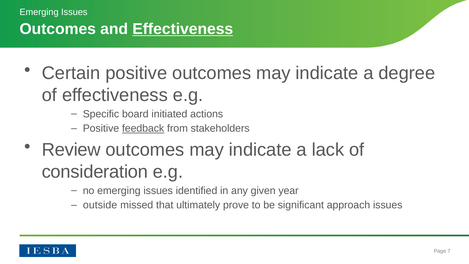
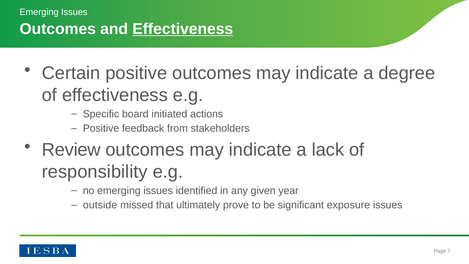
feedback underline: present -> none (143, 128)
consideration: consideration -> responsibility (95, 172)
approach: approach -> exposure (348, 205)
